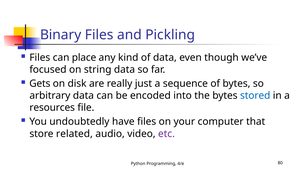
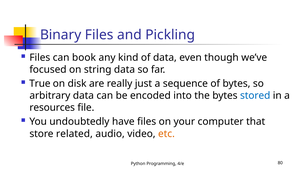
place: place -> book (84, 57)
Gets: Gets -> True (40, 83)
etc colour: purple -> orange (166, 133)
